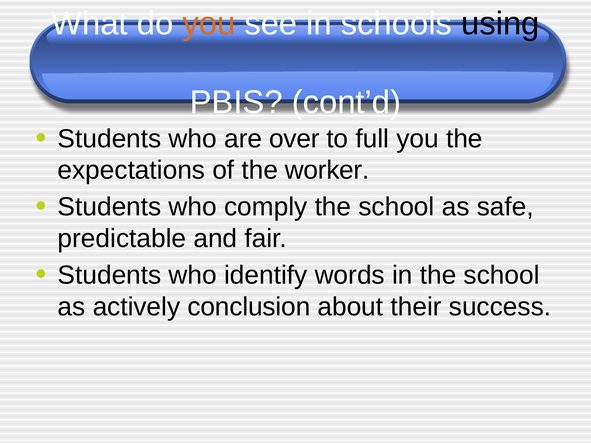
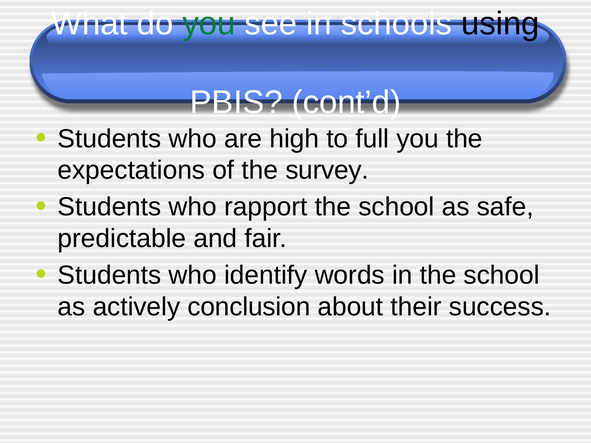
you colour: orange -> green (209, 24)
over: over -> high (294, 139)
worker: worker -> survey (327, 170)
comply: comply -> rapport (266, 207)
